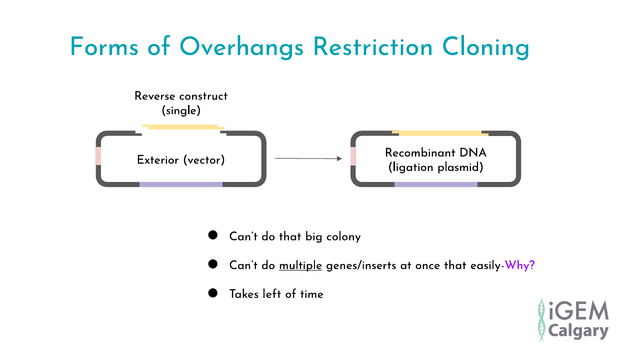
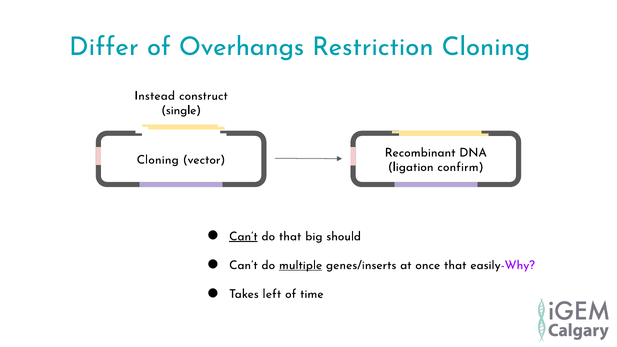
Forms: Forms -> Differ (104, 47)
Reverse: Reverse -> Instead (155, 96)
Exterior: Exterior -> Cloning (158, 160)
plasmid: plasmid -> confirm (460, 167)
Can’t underline: none -> present (243, 236)
colony: colony -> should (344, 236)
